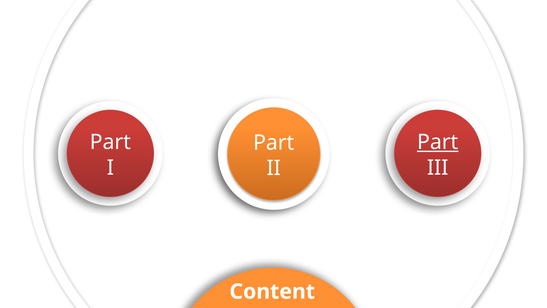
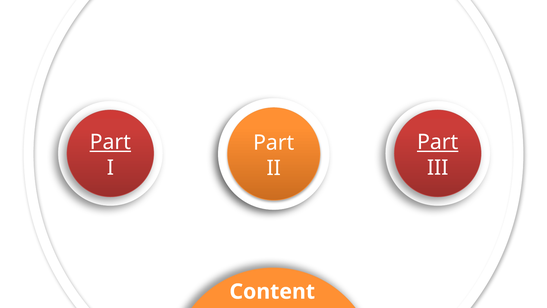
Part underline: none -> present (110, 142)
